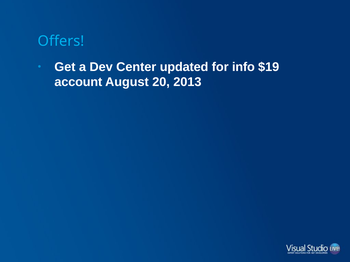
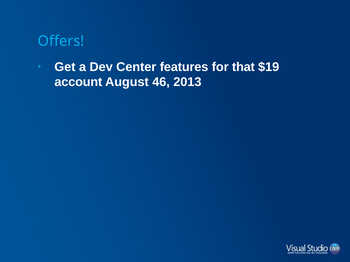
updated: updated -> features (184, 67)
info: info -> that (243, 67)
20: 20 -> 46 (161, 82)
